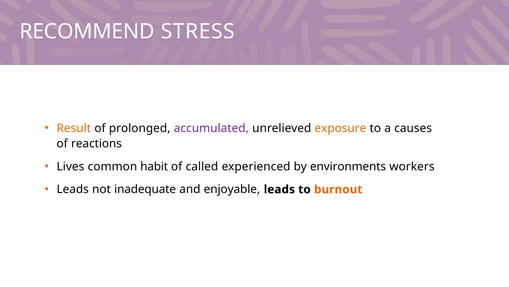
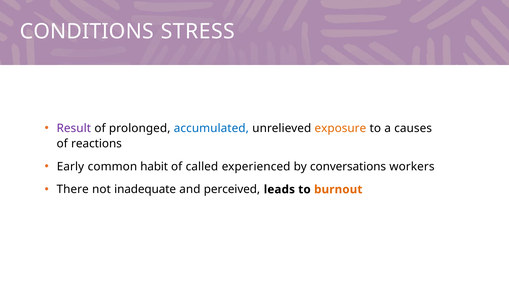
RECOMMEND: RECOMMEND -> CONDITIONS (87, 31)
Result colour: orange -> purple (74, 128)
accumulated colour: purple -> blue (211, 128)
Lives: Lives -> Early (70, 166)
environments: environments -> conversations (348, 166)
Leads: Leads -> There (73, 189)
enjoyable: enjoyable -> perceived (232, 189)
